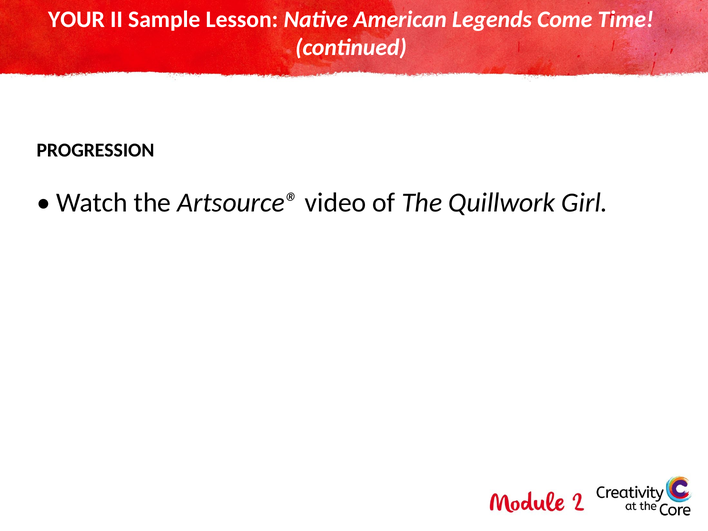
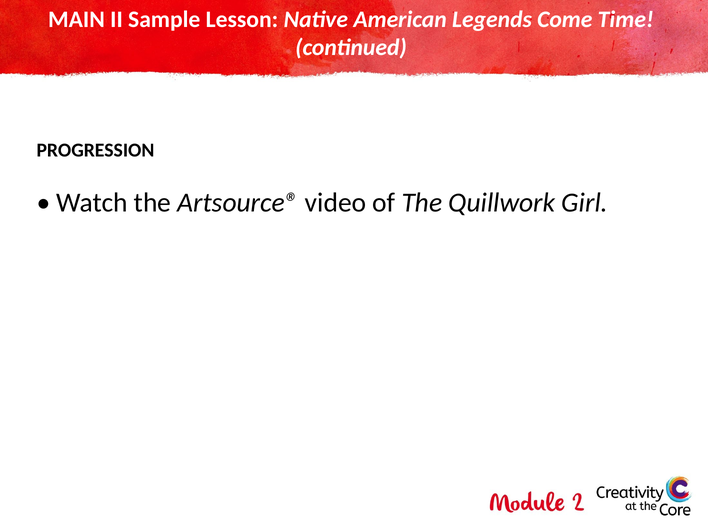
YOUR: YOUR -> MAIN (76, 19)
